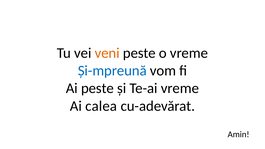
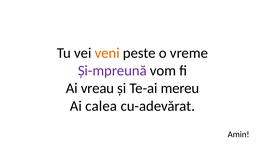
Și-mpreună colour: blue -> purple (112, 71)
Ai peste: peste -> vreau (97, 88)
Te-ai vreme: vreme -> mereu (180, 88)
